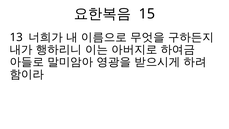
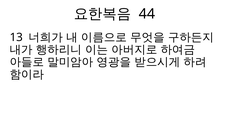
15: 15 -> 44 (147, 14)
